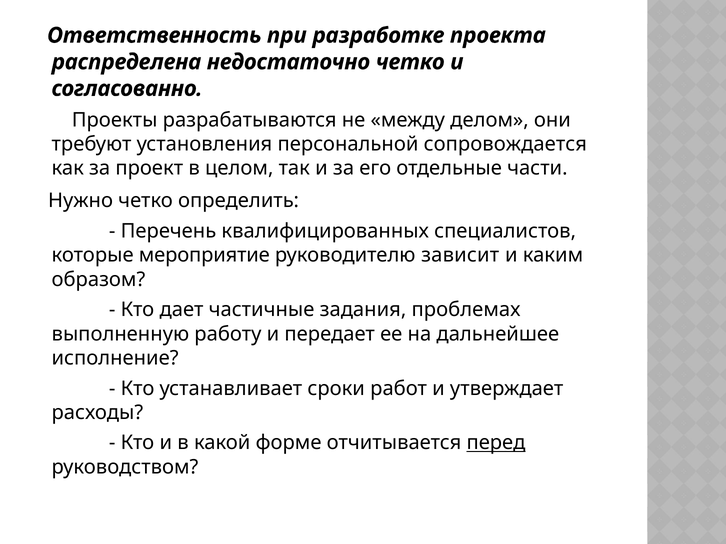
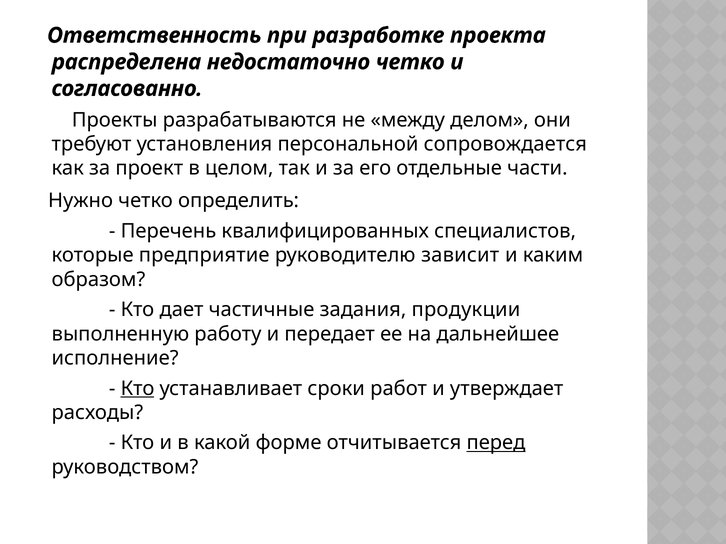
мероприятие: мероприятие -> предприятие (204, 256)
проблемах: проблемах -> продукции (466, 310)
Кто underline: none -> present (138, 389)
